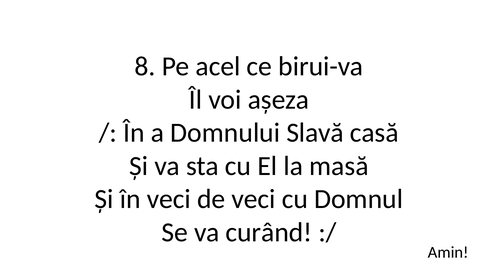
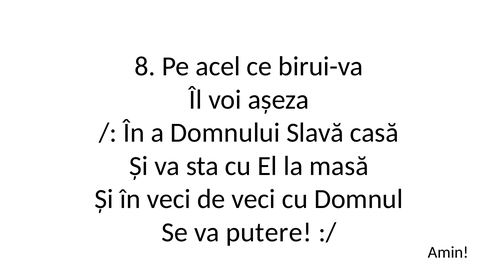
curând: curând -> putere (269, 232)
